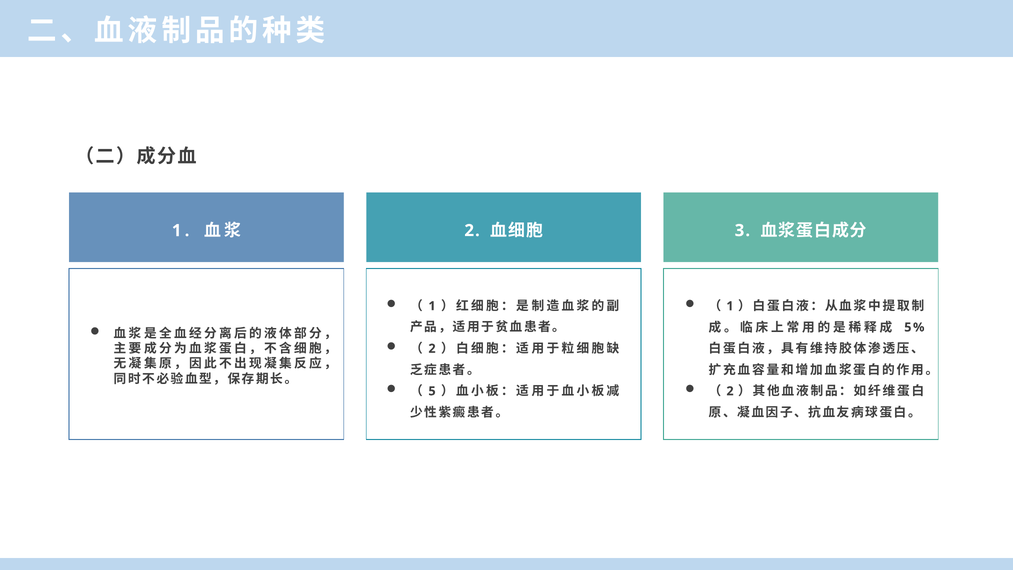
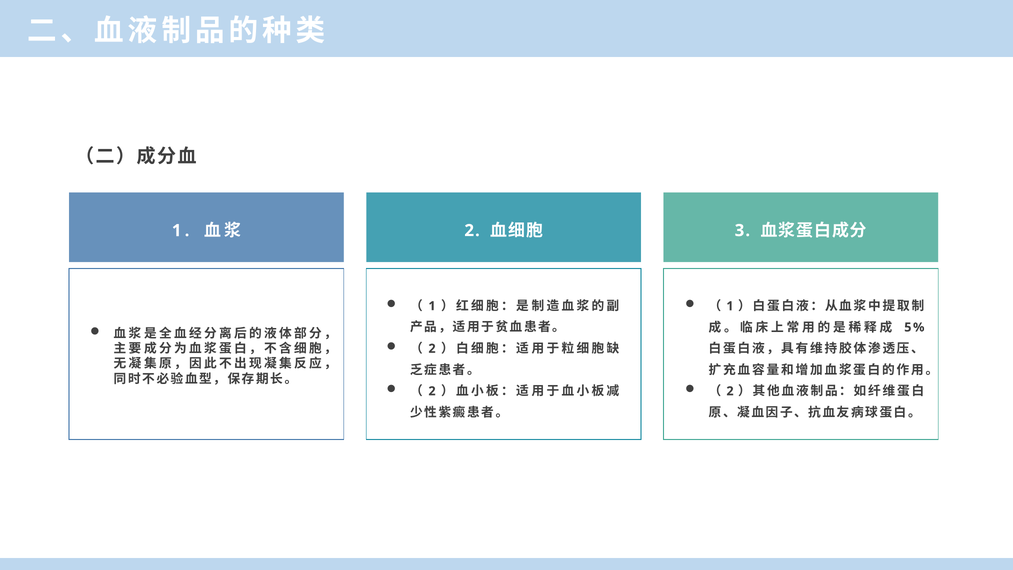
5: 5 -> 2 (432, 391)
